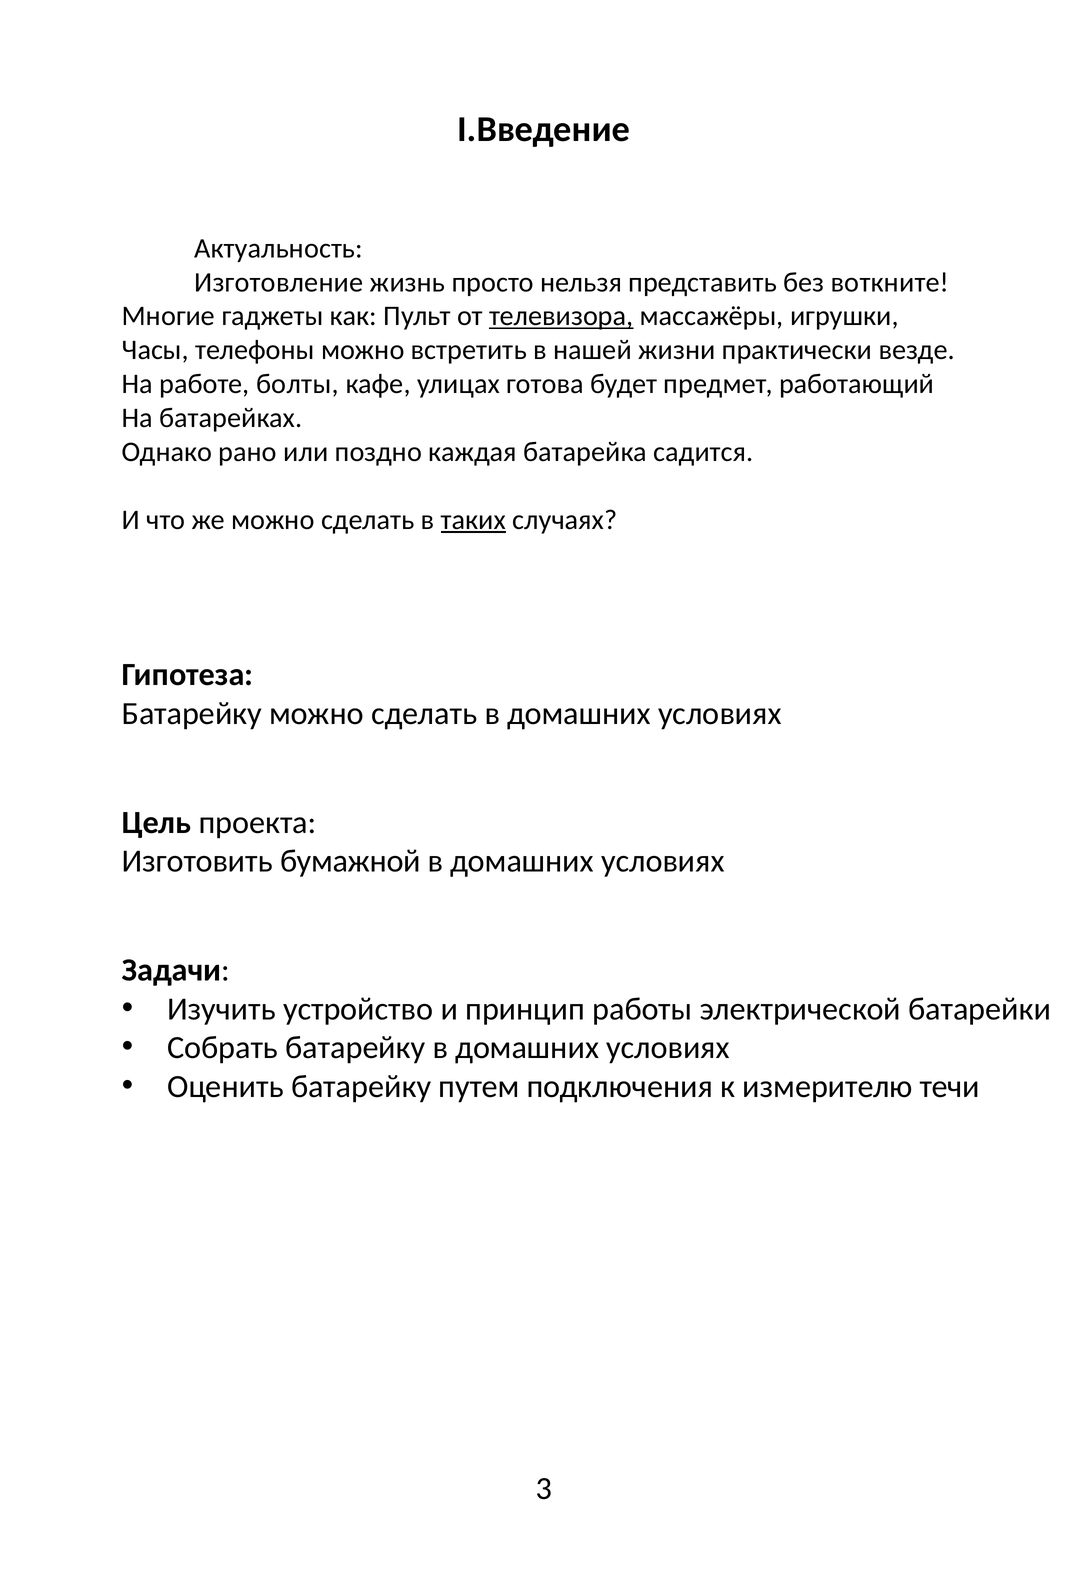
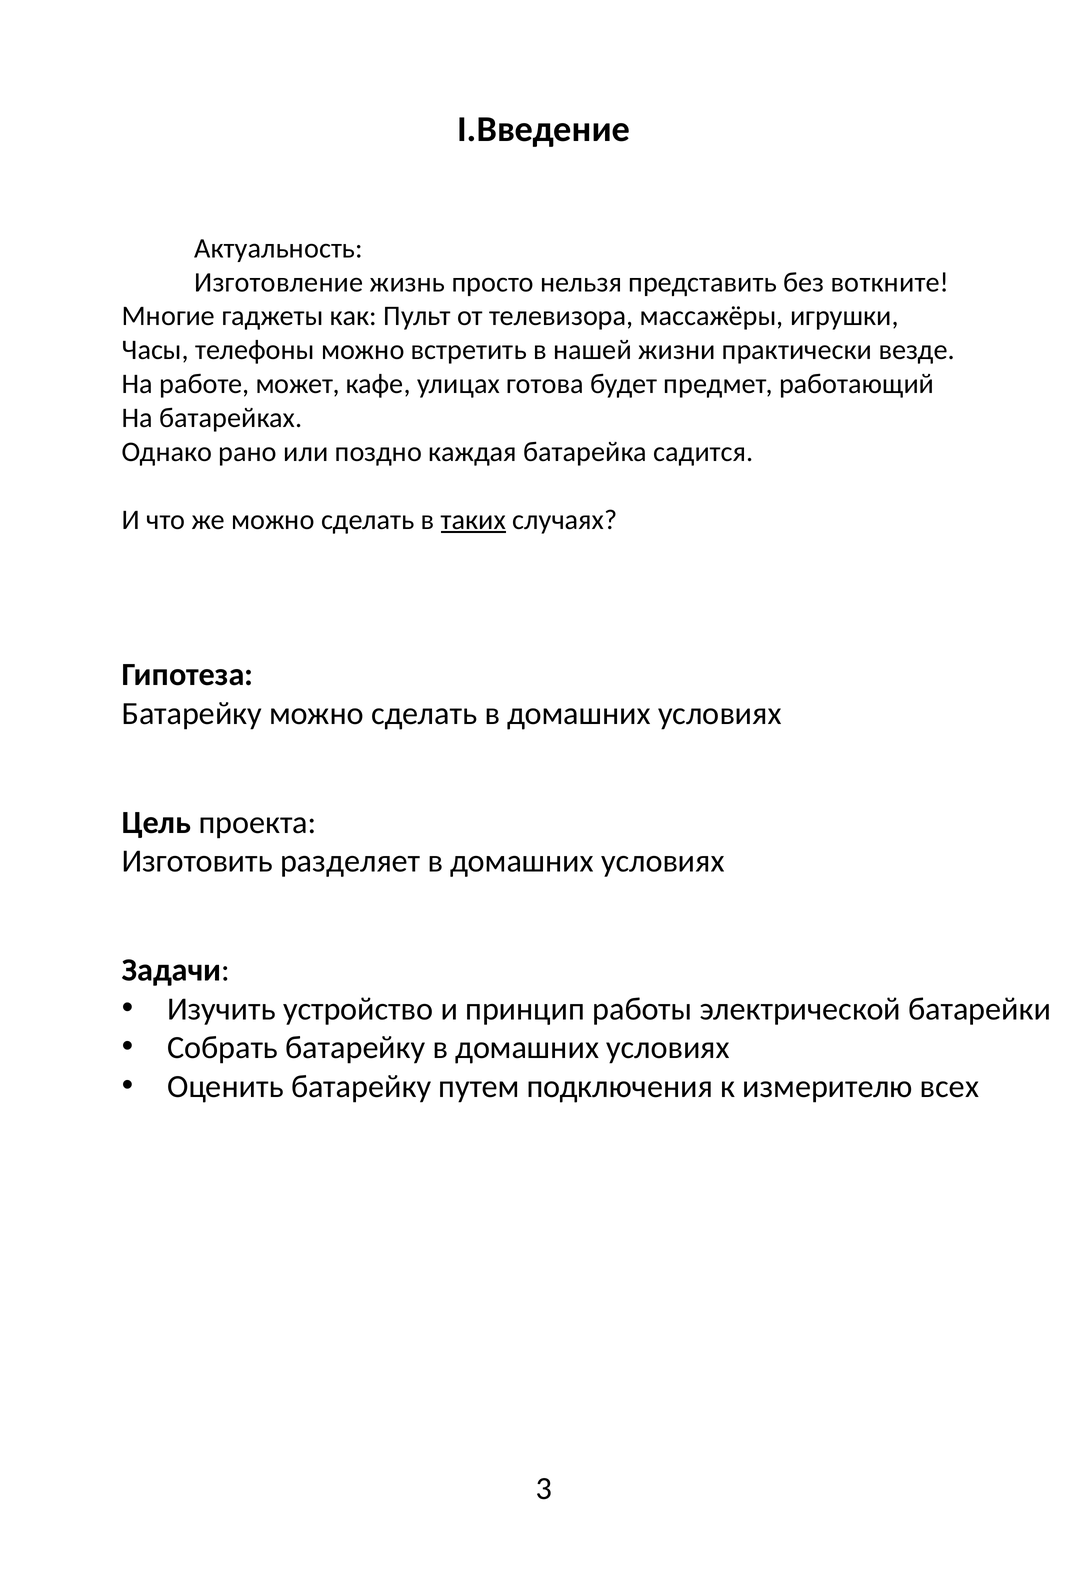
телевизора underline: present -> none (561, 316)
болты: болты -> может (298, 384)
бумажной: бумажной -> разделяет (350, 861)
течи: течи -> всех (949, 1086)
